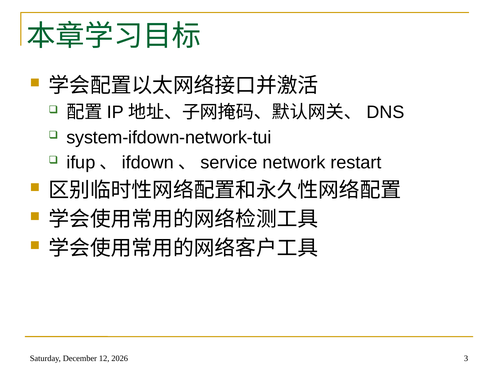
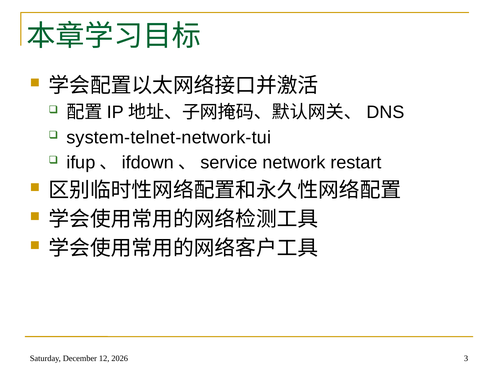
system-ifdown-network-tui: system-ifdown-network-tui -> system-telnet-network-tui (169, 137)
